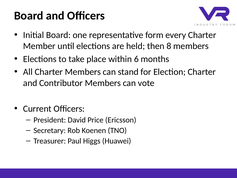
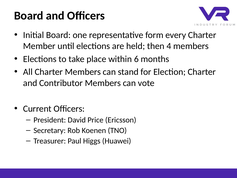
8: 8 -> 4 (169, 46)
